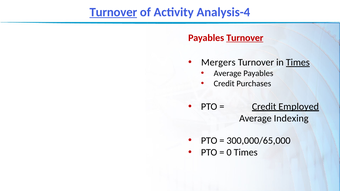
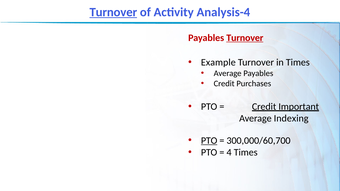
Mergers: Mergers -> Example (218, 62)
Times underline: present -> none (298, 62)
Employed: Employed -> Important (299, 107)
PTO underline: none -> present (209, 141)
300,000/65,000: 300,000/65,000 -> 300,000/60,700 (259, 141)
0: 0 -> 4 (229, 153)
